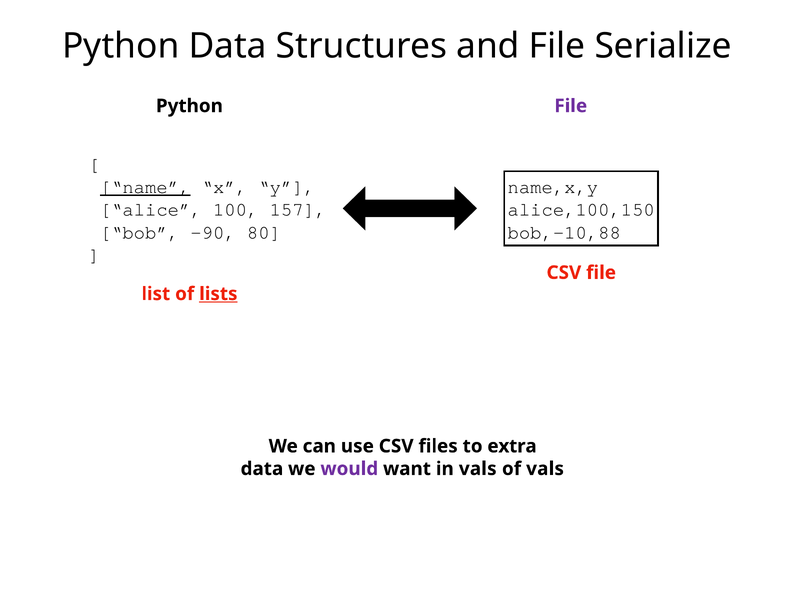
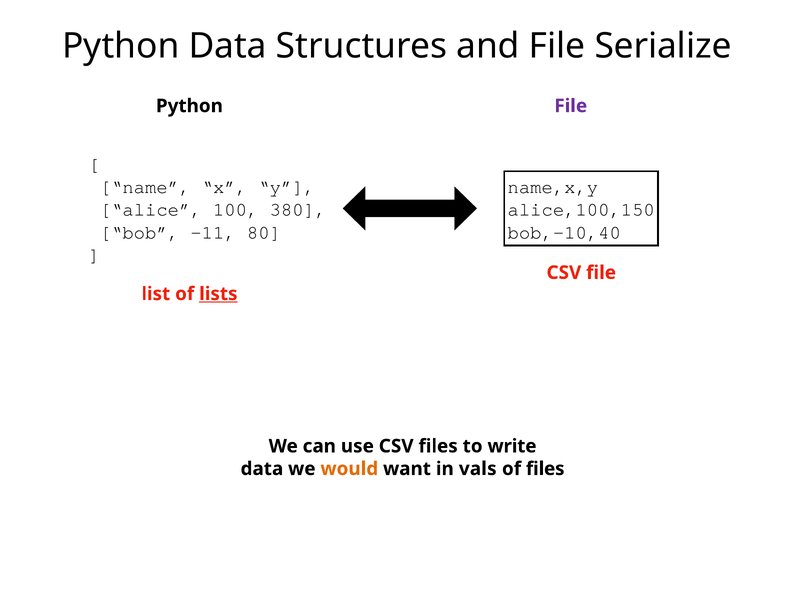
name underline: present -> none (145, 187)
157: 157 -> 380 (298, 210)
-90: -90 -> -11 (213, 232)
bob,-10,88: bob,-10,88 -> bob,-10,40 (564, 232)
extra: extra -> write (512, 446)
would colour: purple -> orange (349, 469)
of vals: vals -> files (545, 469)
